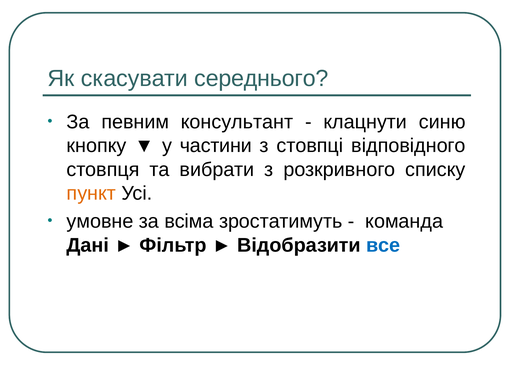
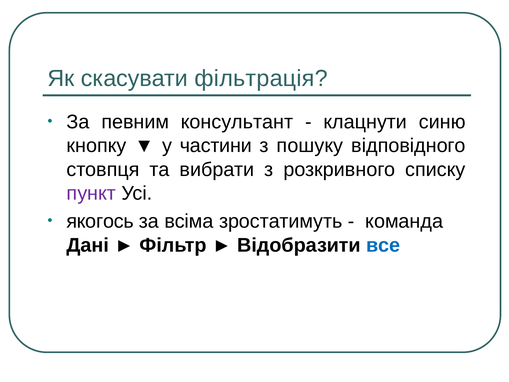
середнього: середнього -> фільтрація (261, 78)
стовпці: стовпці -> пошуку (310, 146)
пункт colour: orange -> purple (91, 193)
умовне: умовне -> якогось (100, 221)
